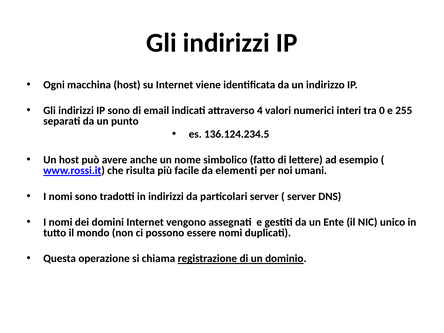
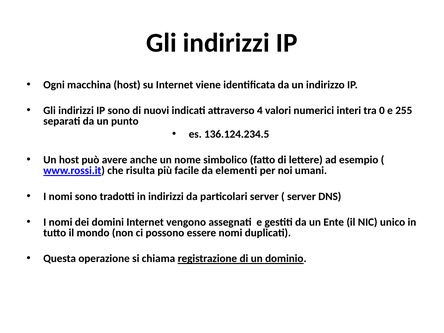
email: email -> nuovi (156, 111)
